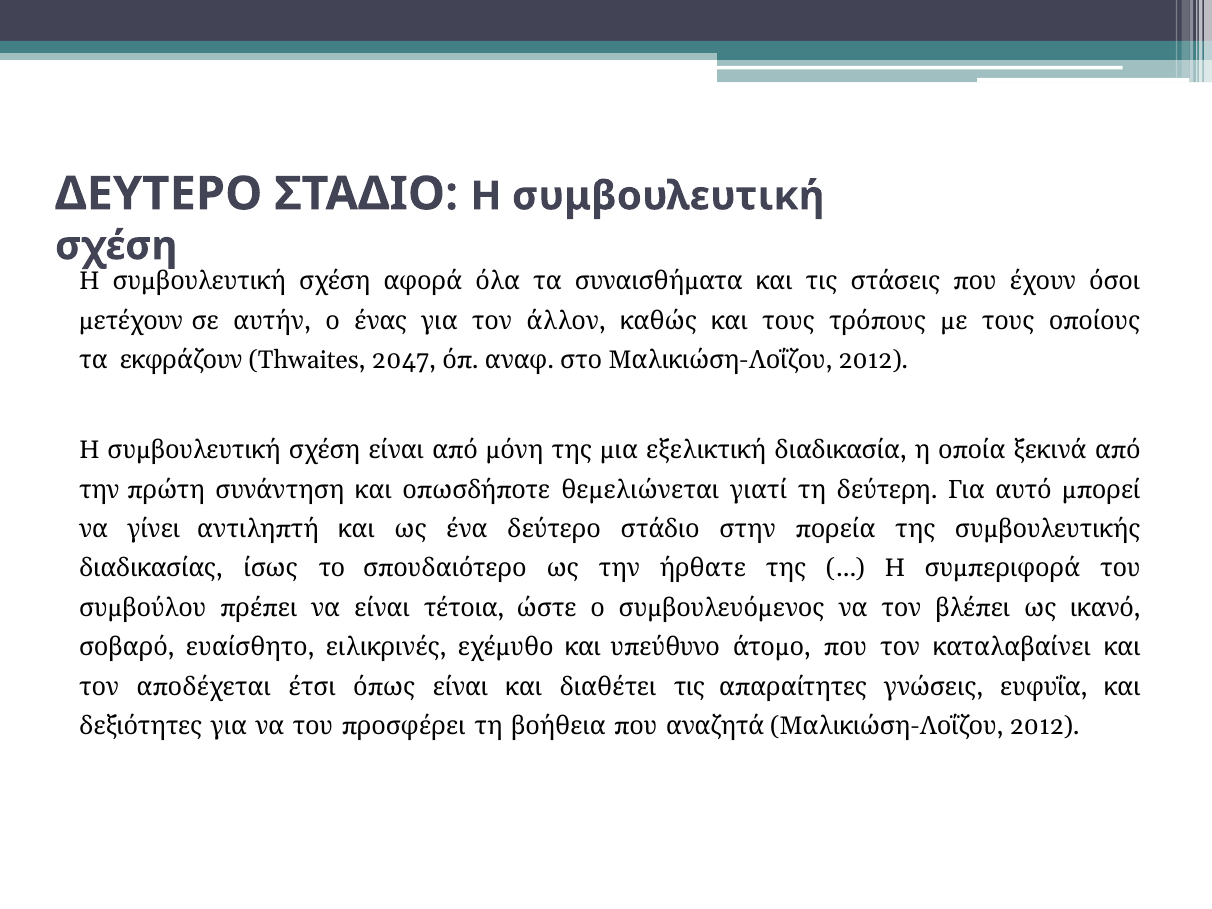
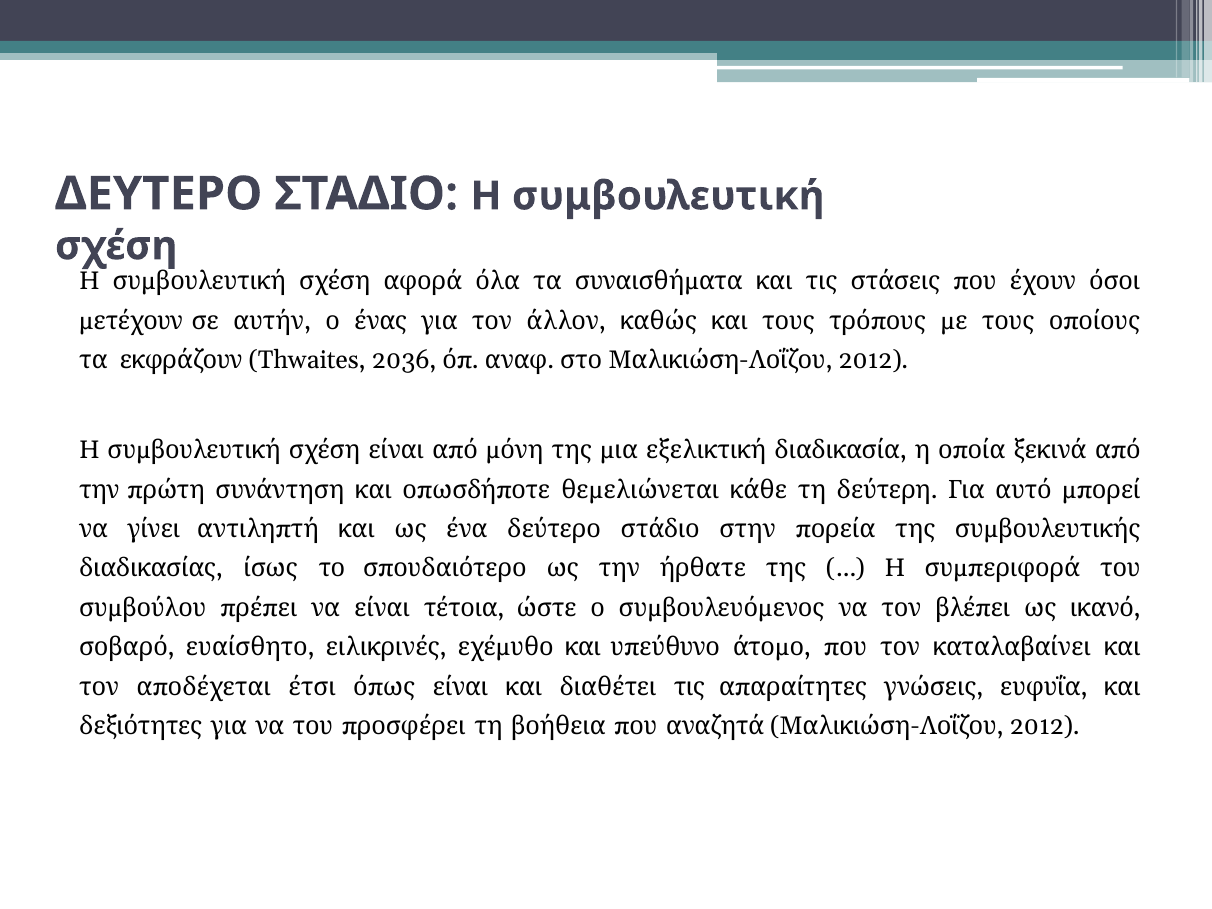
2047: 2047 -> 2036 (404, 360)
γιατί: γιατί -> κάθε (759, 490)
